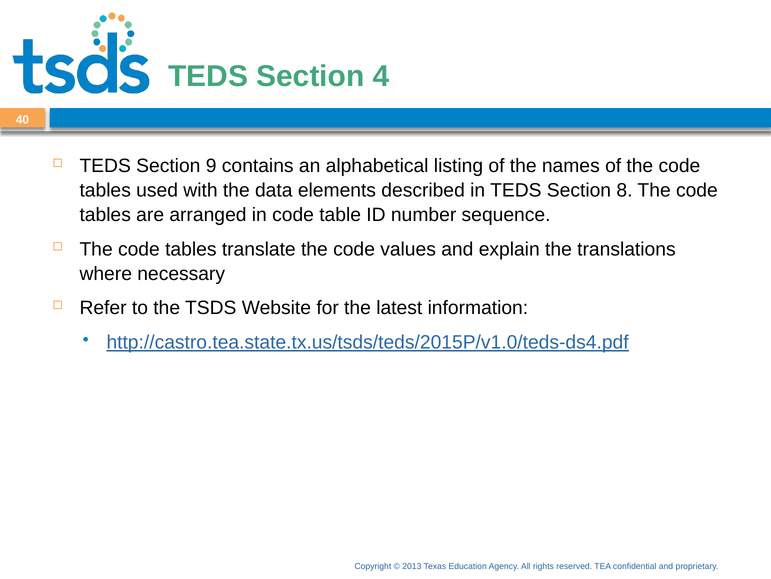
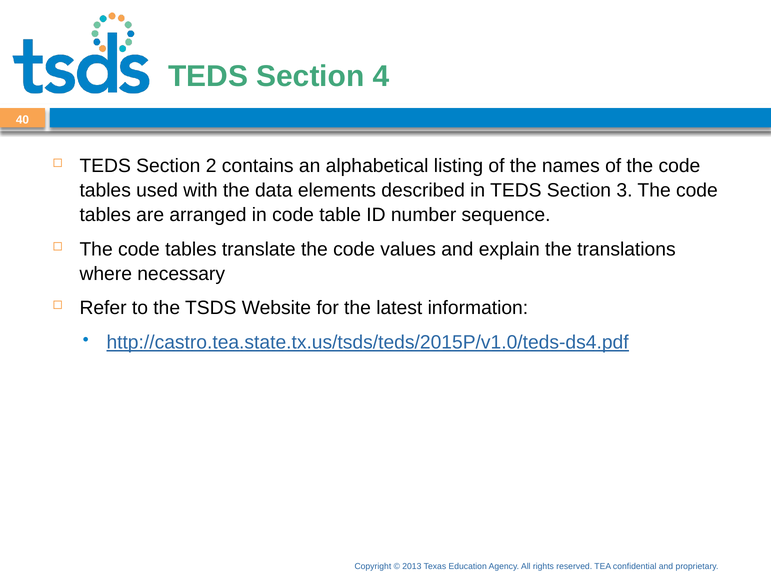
9: 9 -> 2 (211, 166)
8: 8 -> 3 (624, 190)
